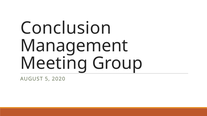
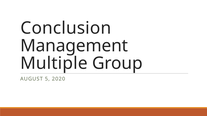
Meeting: Meeting -> Multiple (54, 63)
